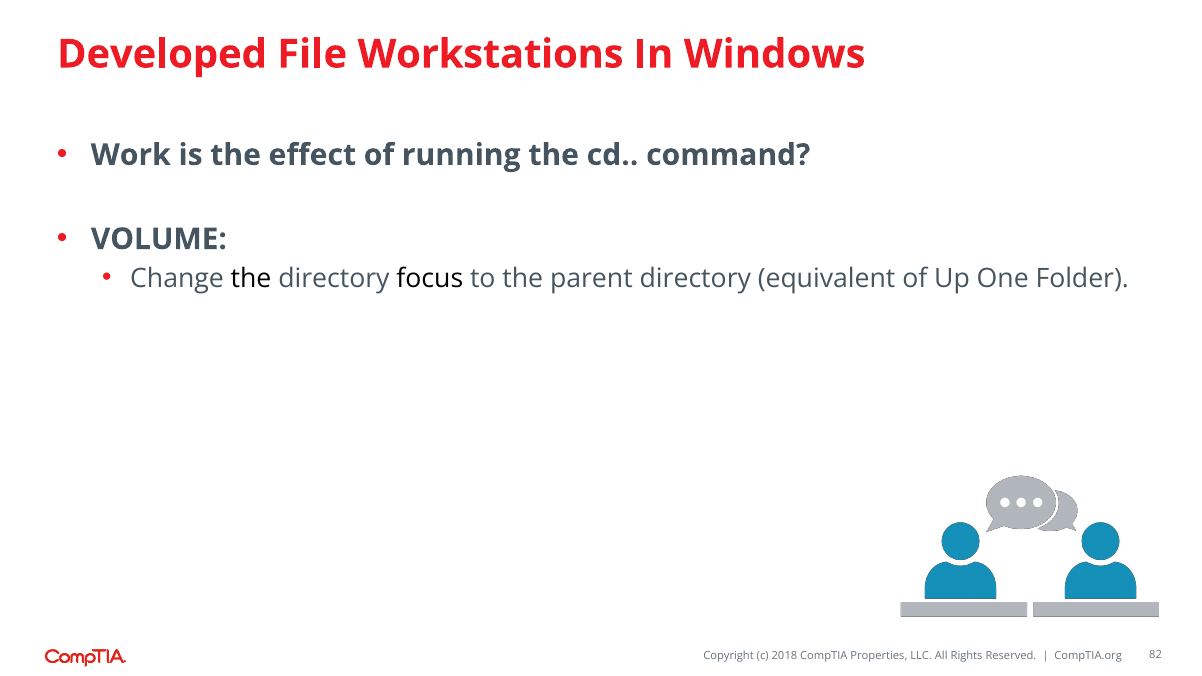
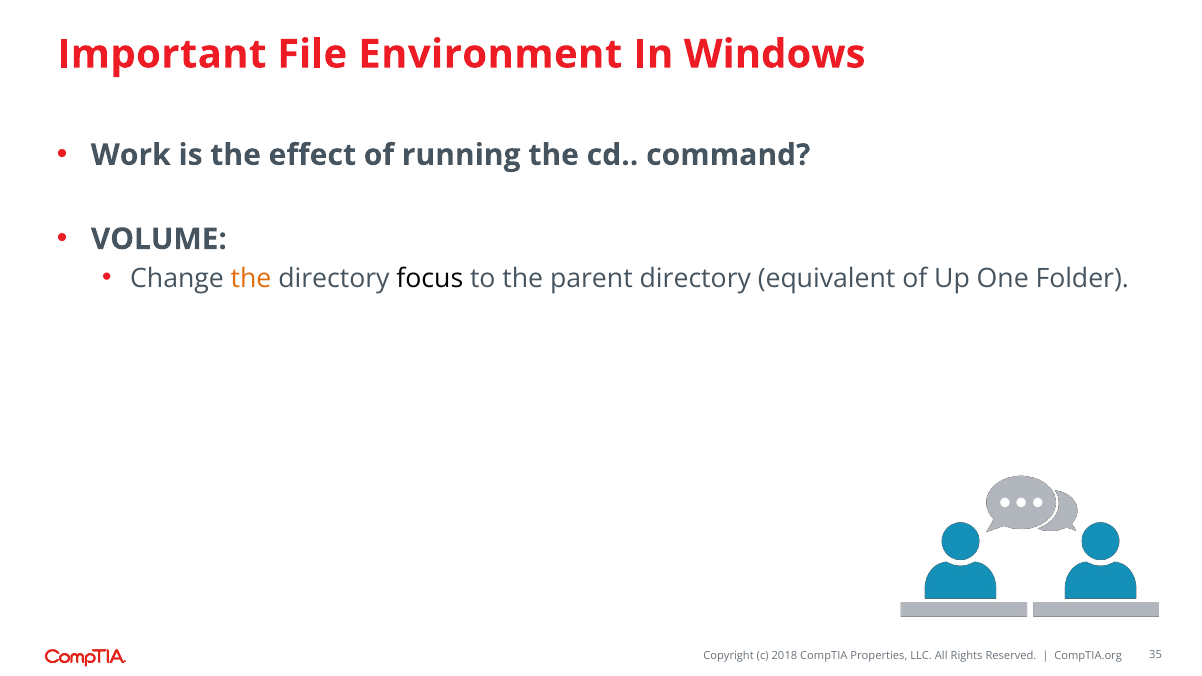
Developed: Developed -> Important (162, 54)
Workstations: Workstations -> Environment (490, 54)
the colour: black -> orange (251, 278)
82: 82 -> 35 (1156, 655)
